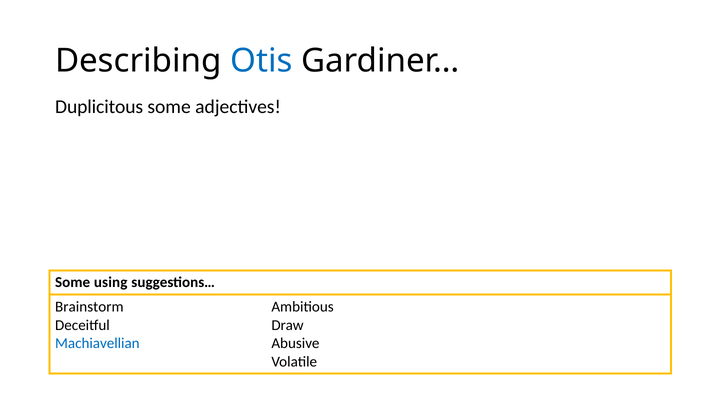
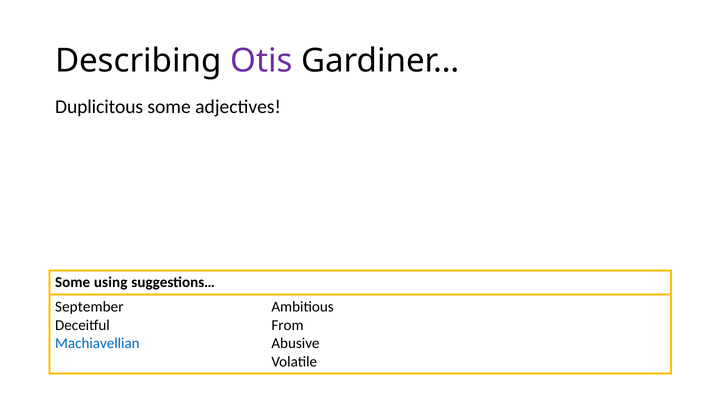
Otis colour: blue -> purple (261, 61)
Brainstorm: Brainstorm -> September (89, 307)
Draw: Draw -> From (287, 326)
